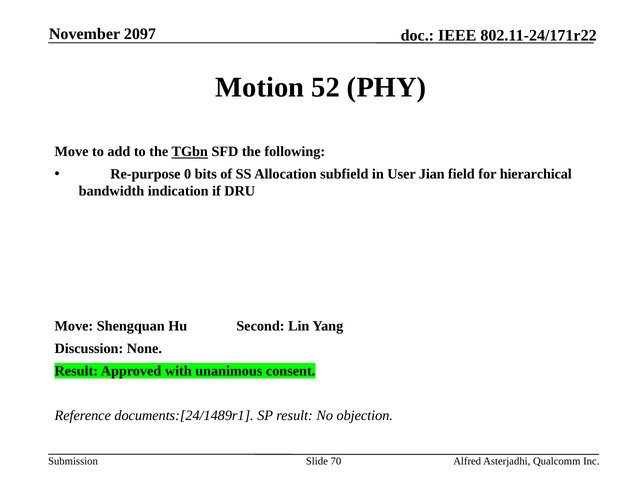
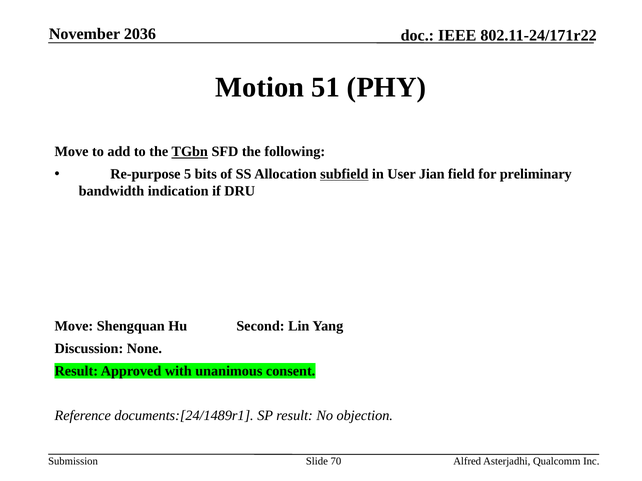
2097: 2097 -> 2036 (140, 34)
52: 52 -> 51 (326, 88)
0: 0 -> 5 (188, 174)
subfield underline: none -> present (344, 174)
hierarchical: hierarchical -> preliminary (536, 174)
